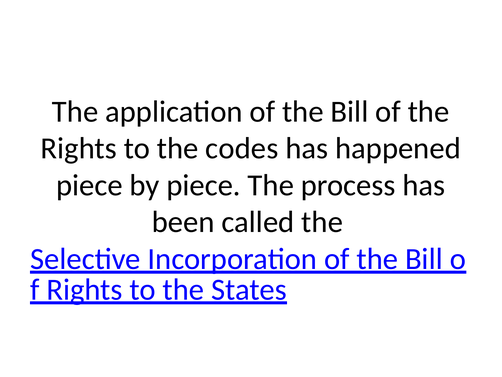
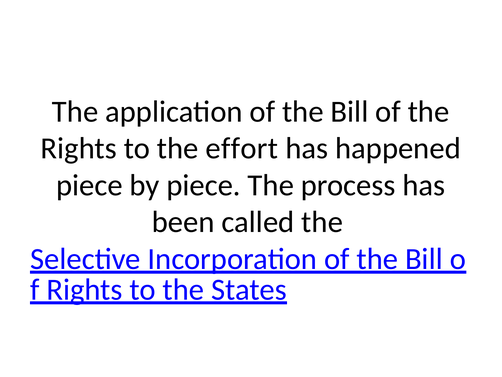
codes: codes -> effort (242, 148)
